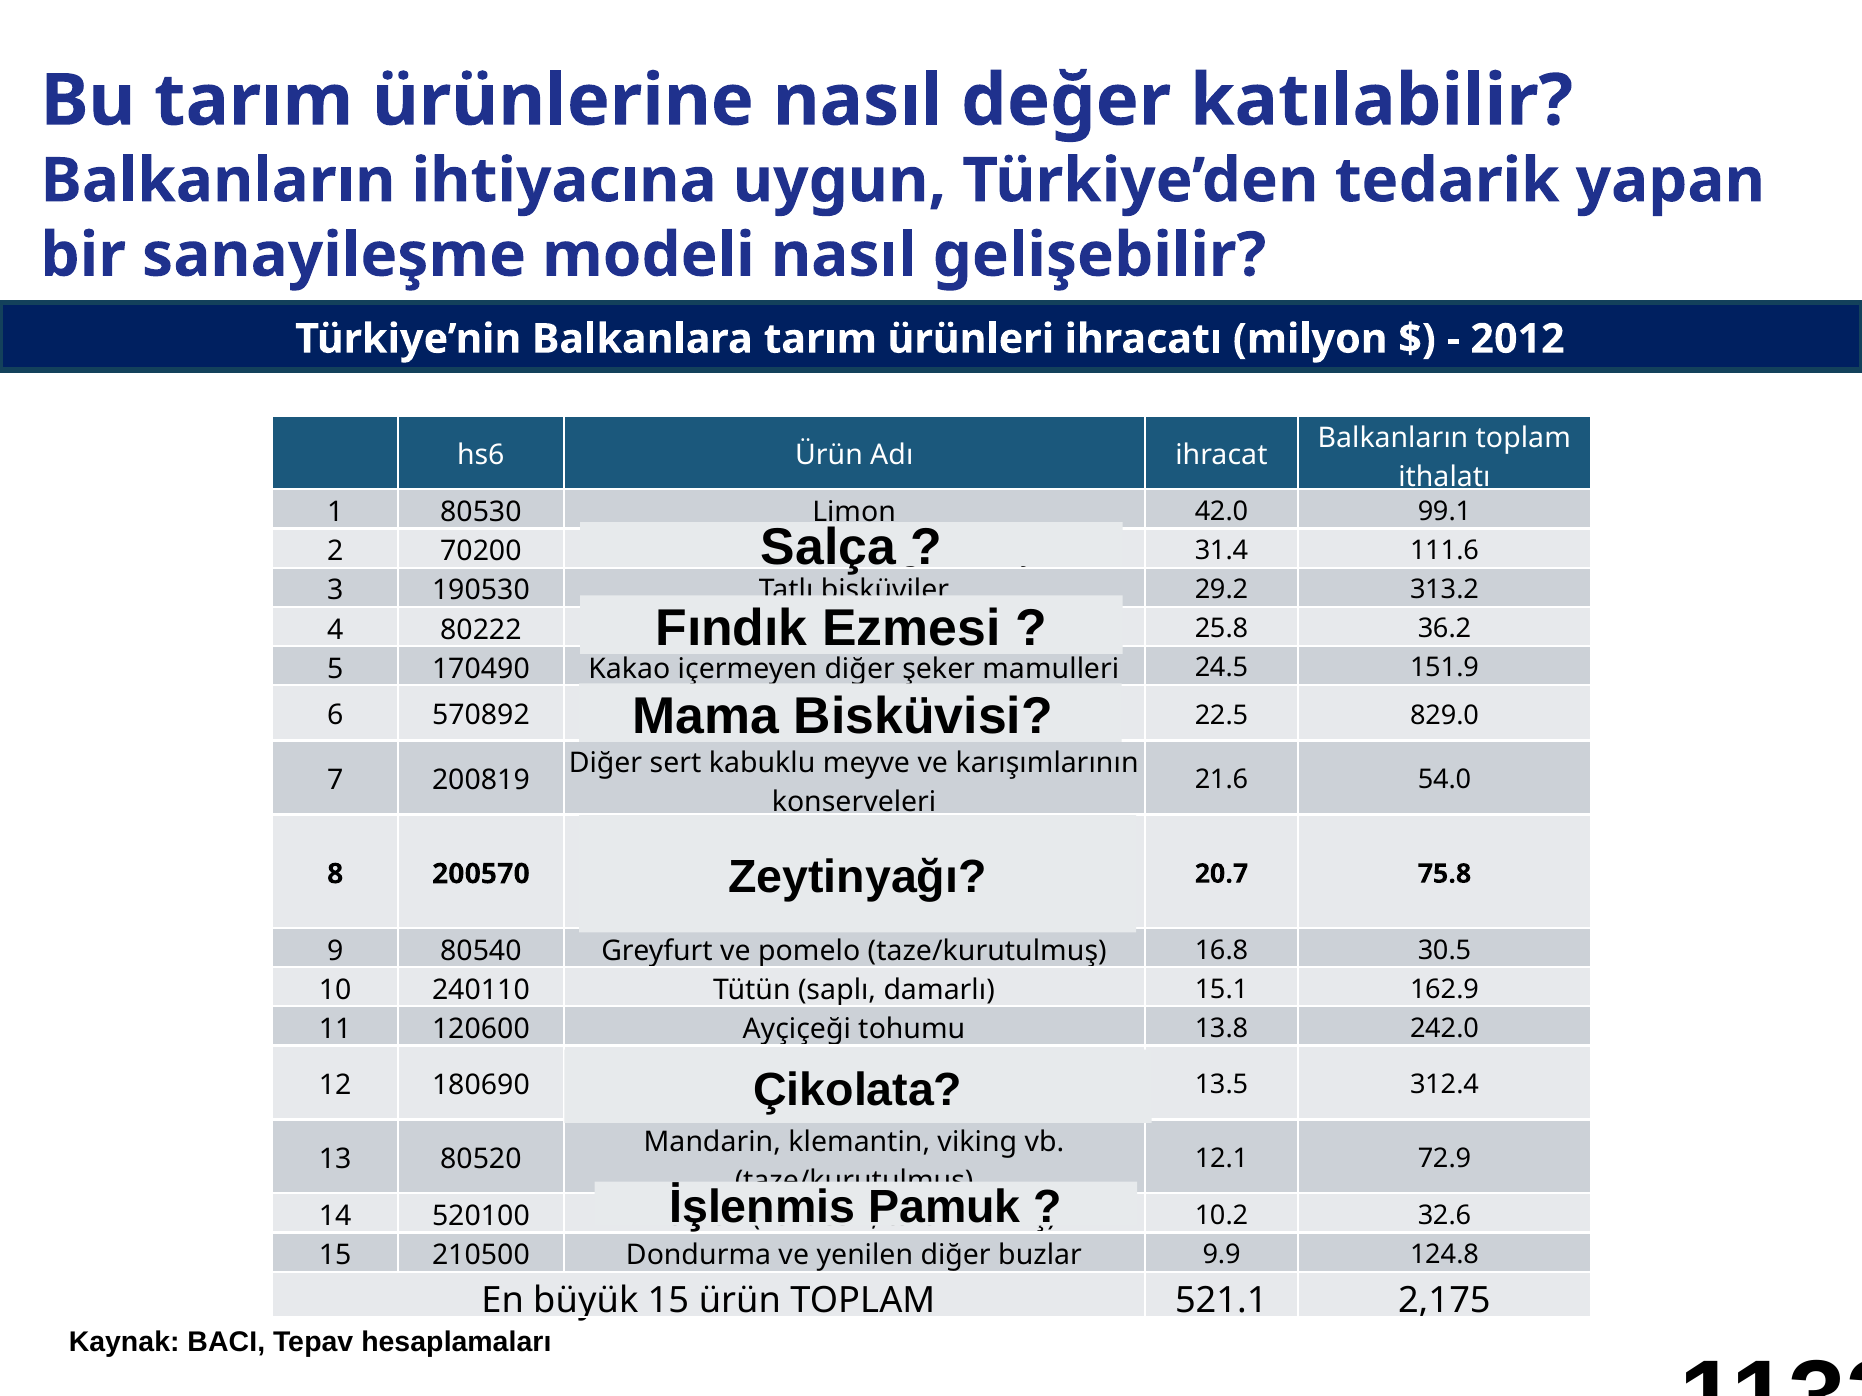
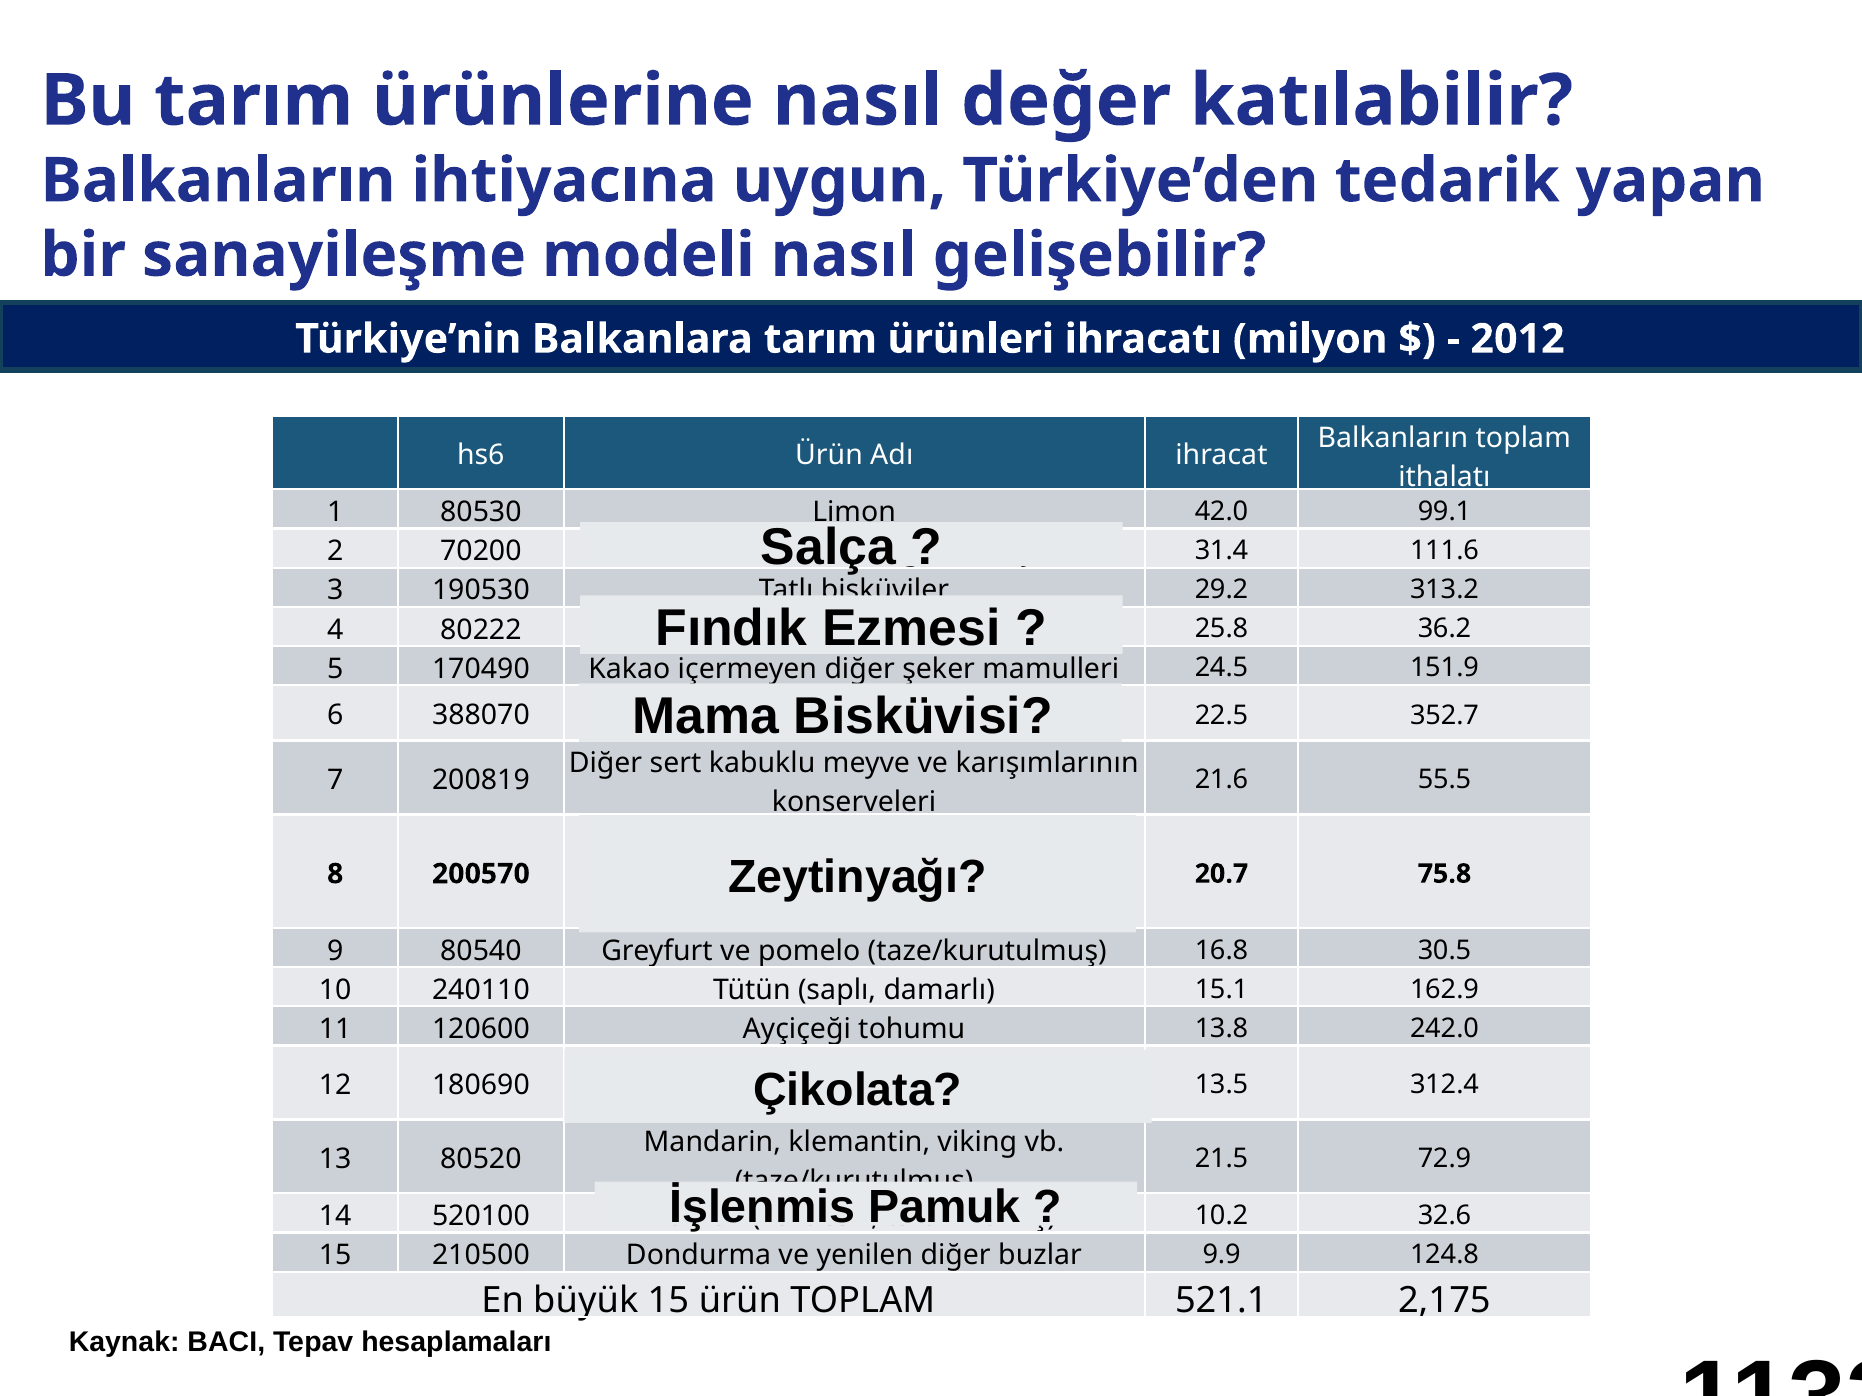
570892: 570892 -> 388070 (481, 716)
829.0: 829.0 -> 352.7 (1445, 716)
54.0: 54.0 -> 55.5 (1445, 780)
12.1: 12.1 -> 21.5 (1222, 1159)
